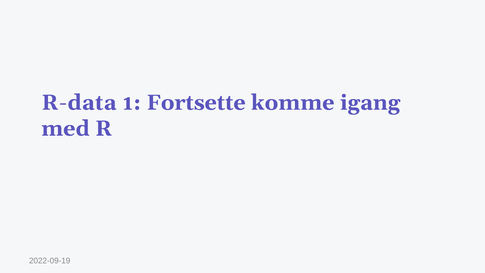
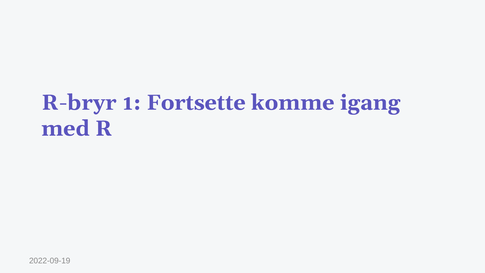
R-data: R-data -> R-bryr (79, 103)
